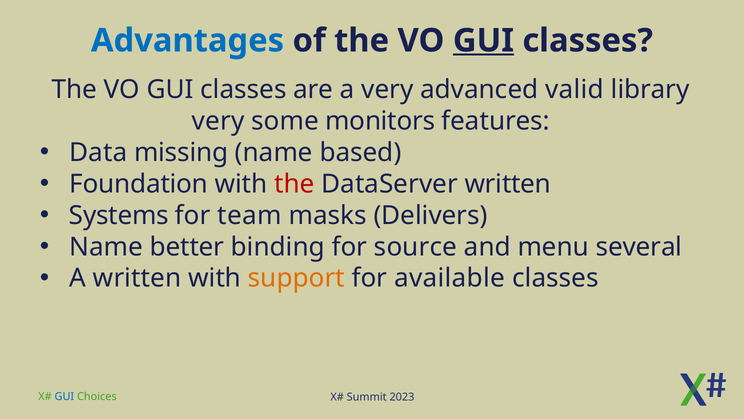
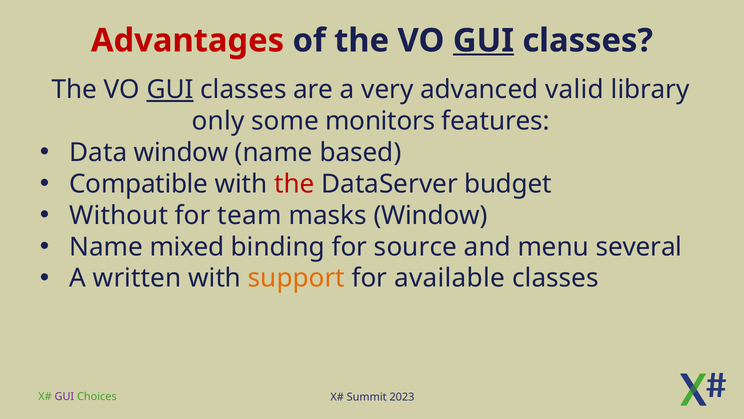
Advantages colour: blue -> red (187, 41)
GUI underline: none -> present (170, 90)
very: very -> only (218, 121)
Data missing: missing -> window (181, 152)
Foundation: Foundation -> Compatible (139, 184)
DataServer written: written -> budget (508, 184)
Systems: Systems -> Without (119, 215)
masks Delivers: Delivers -> Window (431, 215)
better: better -> mixed (187, 247)
GUI colour: blue -> purple (64, 396)
